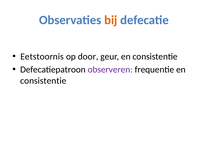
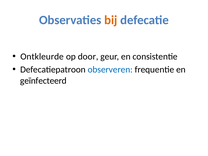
Eetstoornis: Eetstoornis -> Ontkleurde (42, 57)
observeren colour: purple -> blue (110, 70)
consistentie: consistentie -> geïnfecteerd (43, 81)
